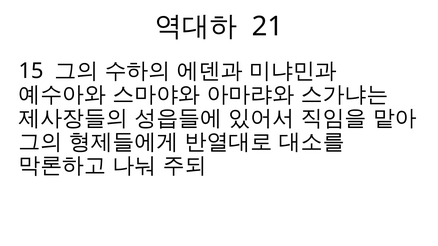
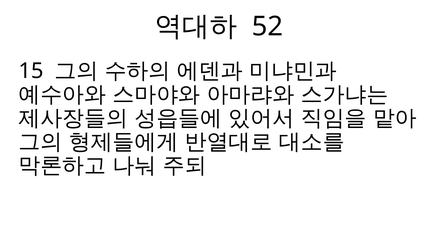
21: 21 -> 52 (267, 26)
